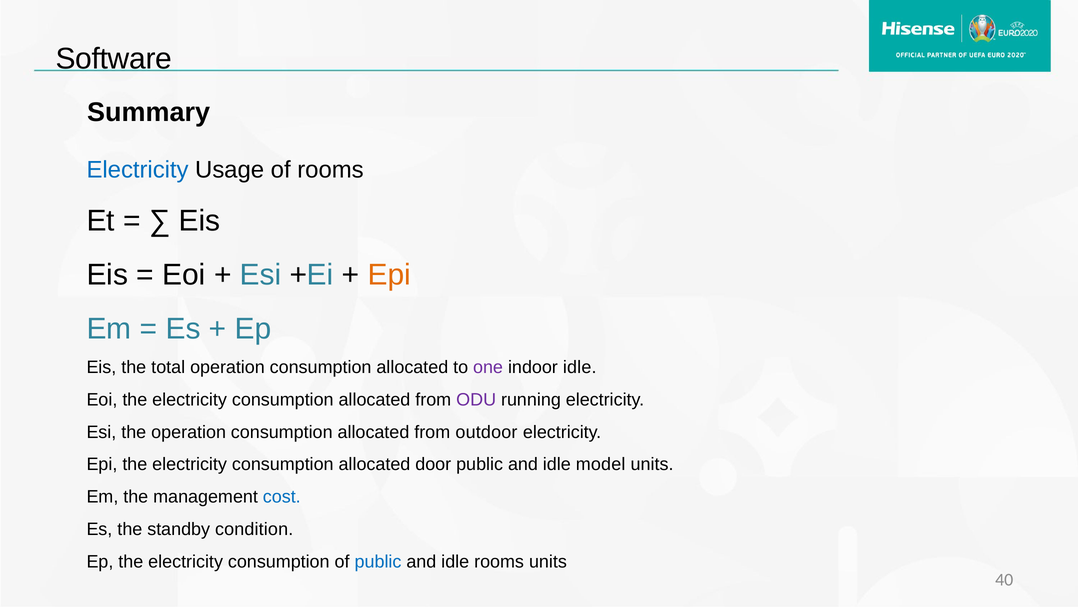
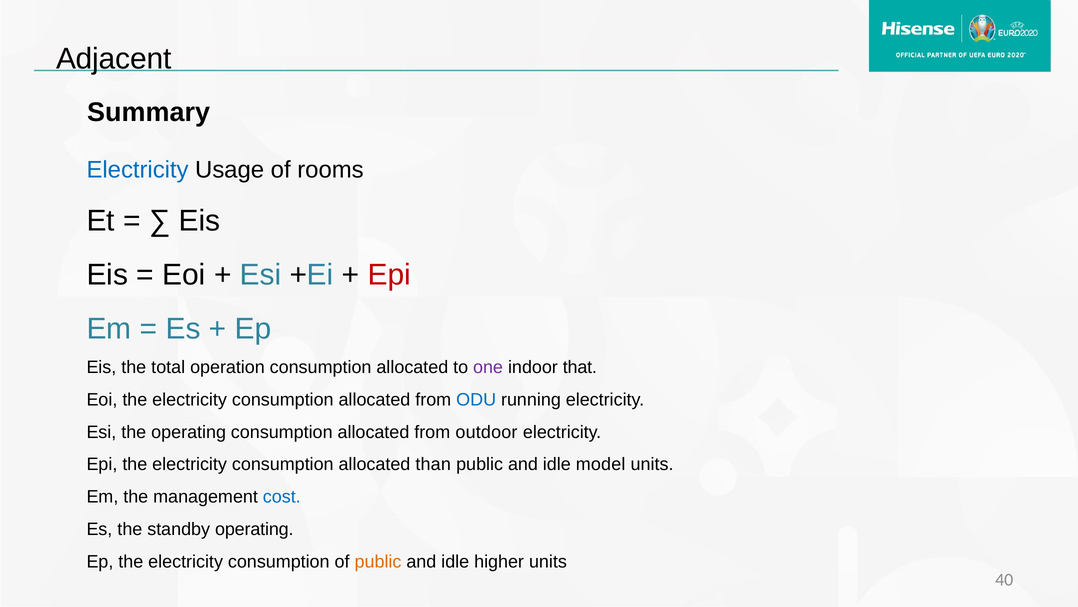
Software: Software -> Adjacent (114, 59)
Epi colour: orange -> red (389, 274)
indoor idle: idle -> that (580, 367)
ODU colour: purple -> blue (476, 399)
the operation: operation -> operating (189, 432)
door: door -> than (433, 464)
standby condition: condition -> operating (254, 529)
public colour: blue -> orange (378, 561)
idle rooms: rooms -> higher (499, 561)
